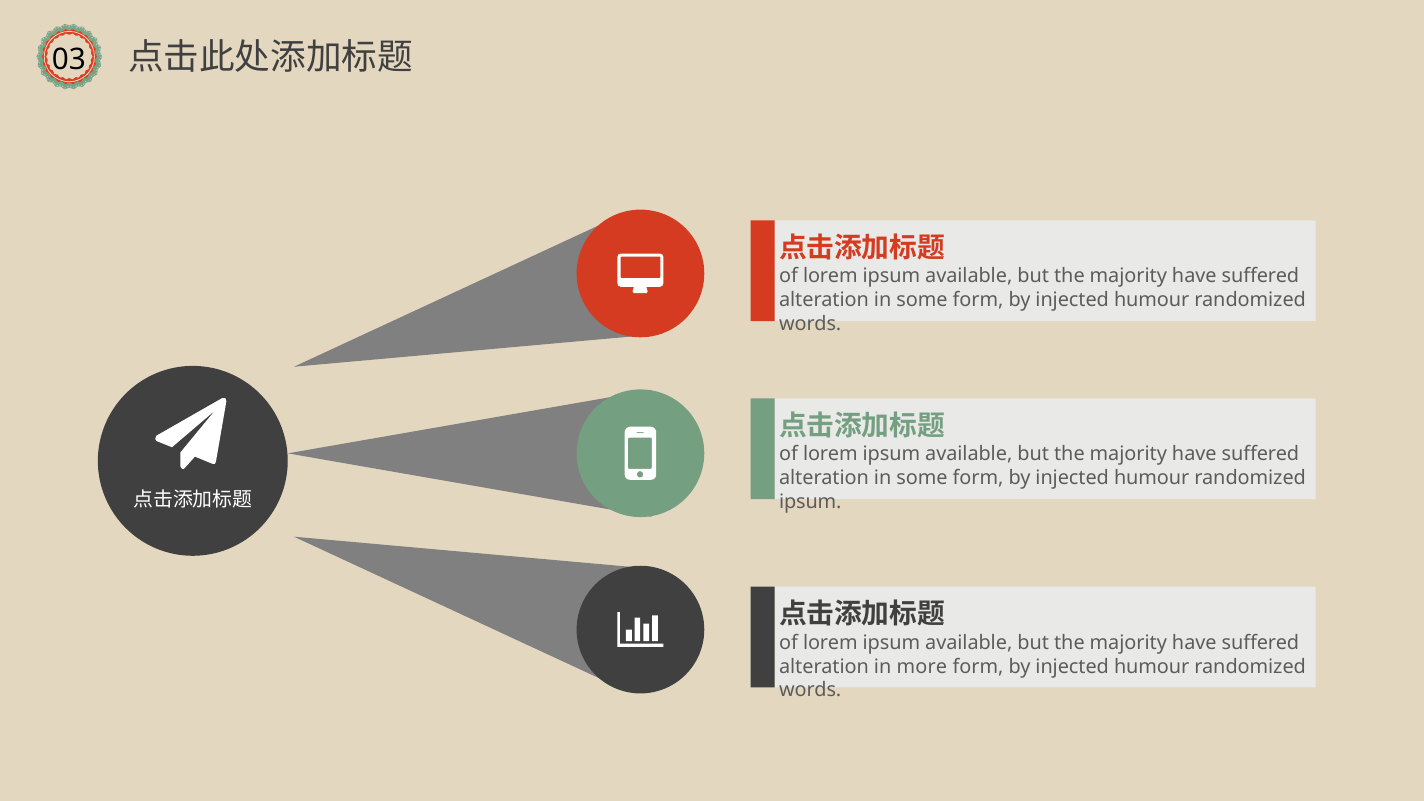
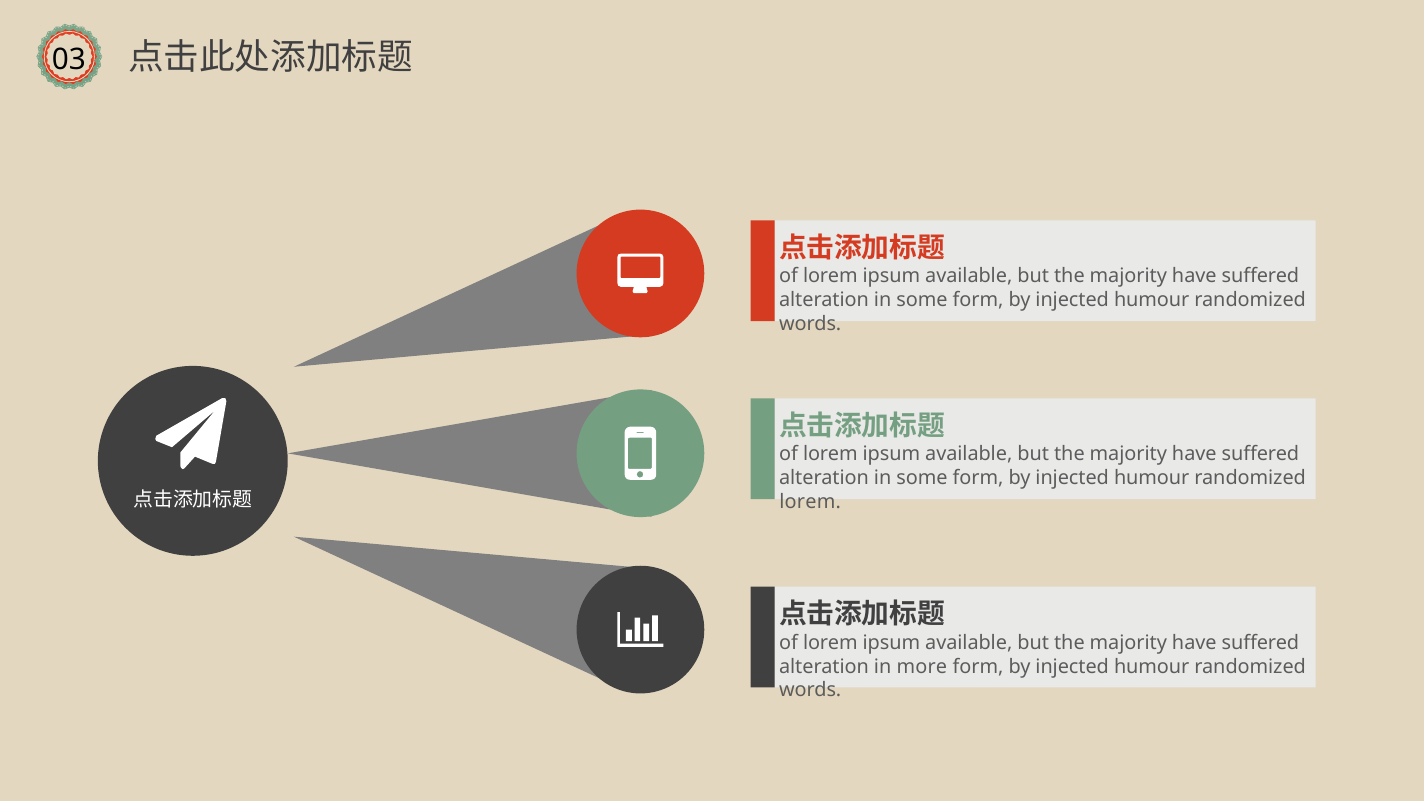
ipsum: ipsum -> lorem (810, 502)
